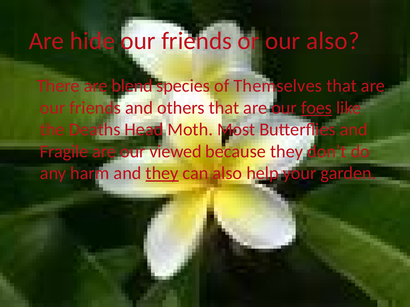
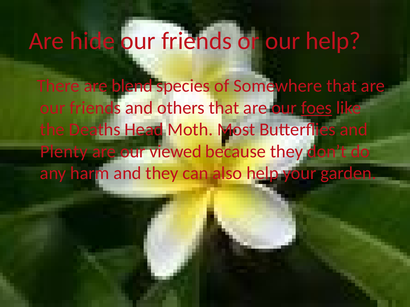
our also: also -> help (333, 41)
Themselves: Themselves -> Somewhere (278, 86)
Fragile: Fragile -> Plenty (64, 152)
they underline: present -> none (162, 173)
